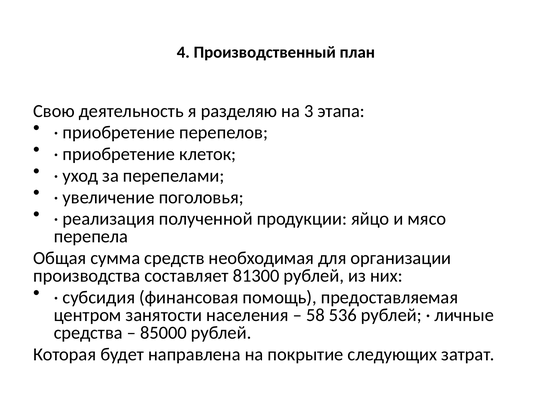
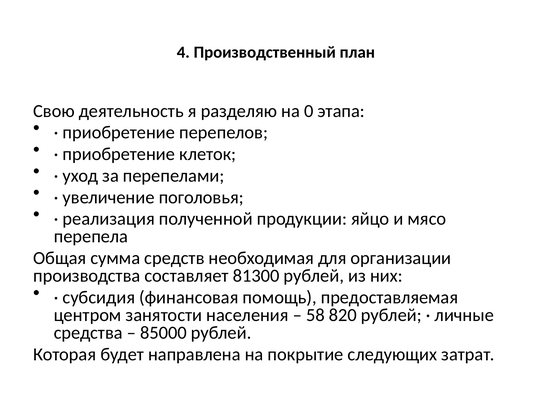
3: 3 -> 0 (309, 111)
536: 536 -> 820 (343, 315)
